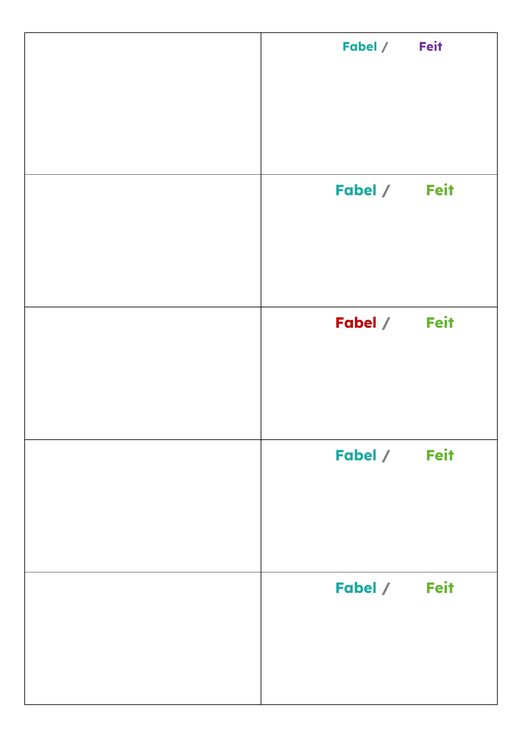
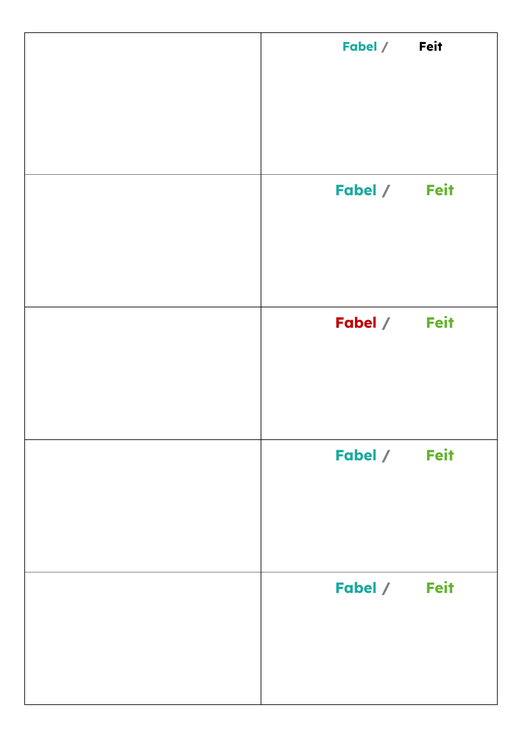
Feit colour: purple -> black (431, 47)
